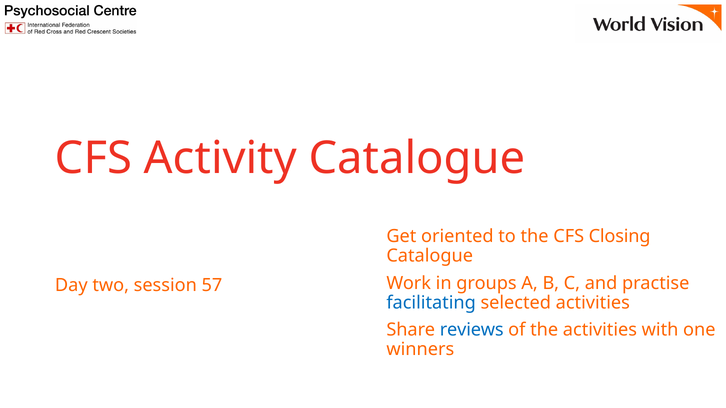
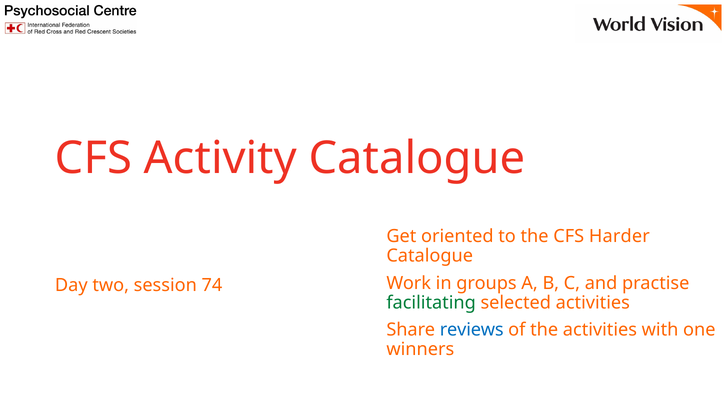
Closing: Closing -> Harder (619, 237)
57: 57 -> 74 (212, 286)
facilitating colour: blue -> green (431, 303)
